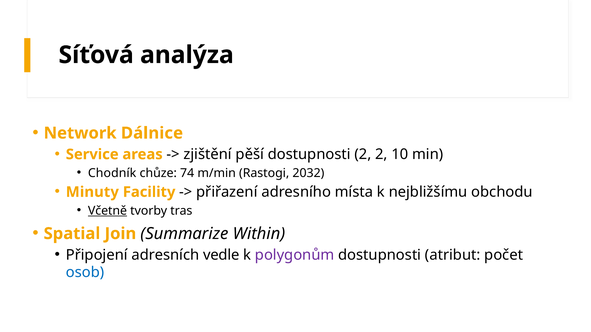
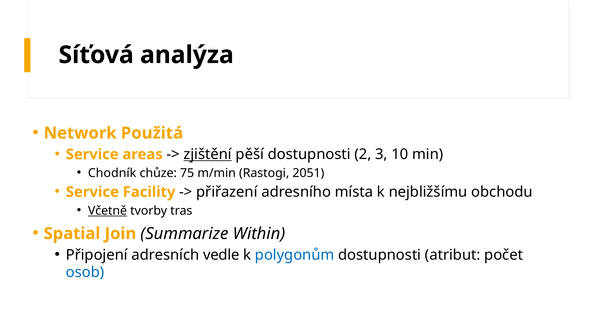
Dálnice: Dálnice -> Použitá (152, 133)
zjištění underline: none -> present (208, 155)
2 2: 2 -> 3 (381, 155)
74: 74 -> 75 (187, 173)
2032: 2032 -> 2051 (308, 173)
Minuty: Minuty -> Service (92, 192)
polygonům colour: purple -> blue (295, 255)
